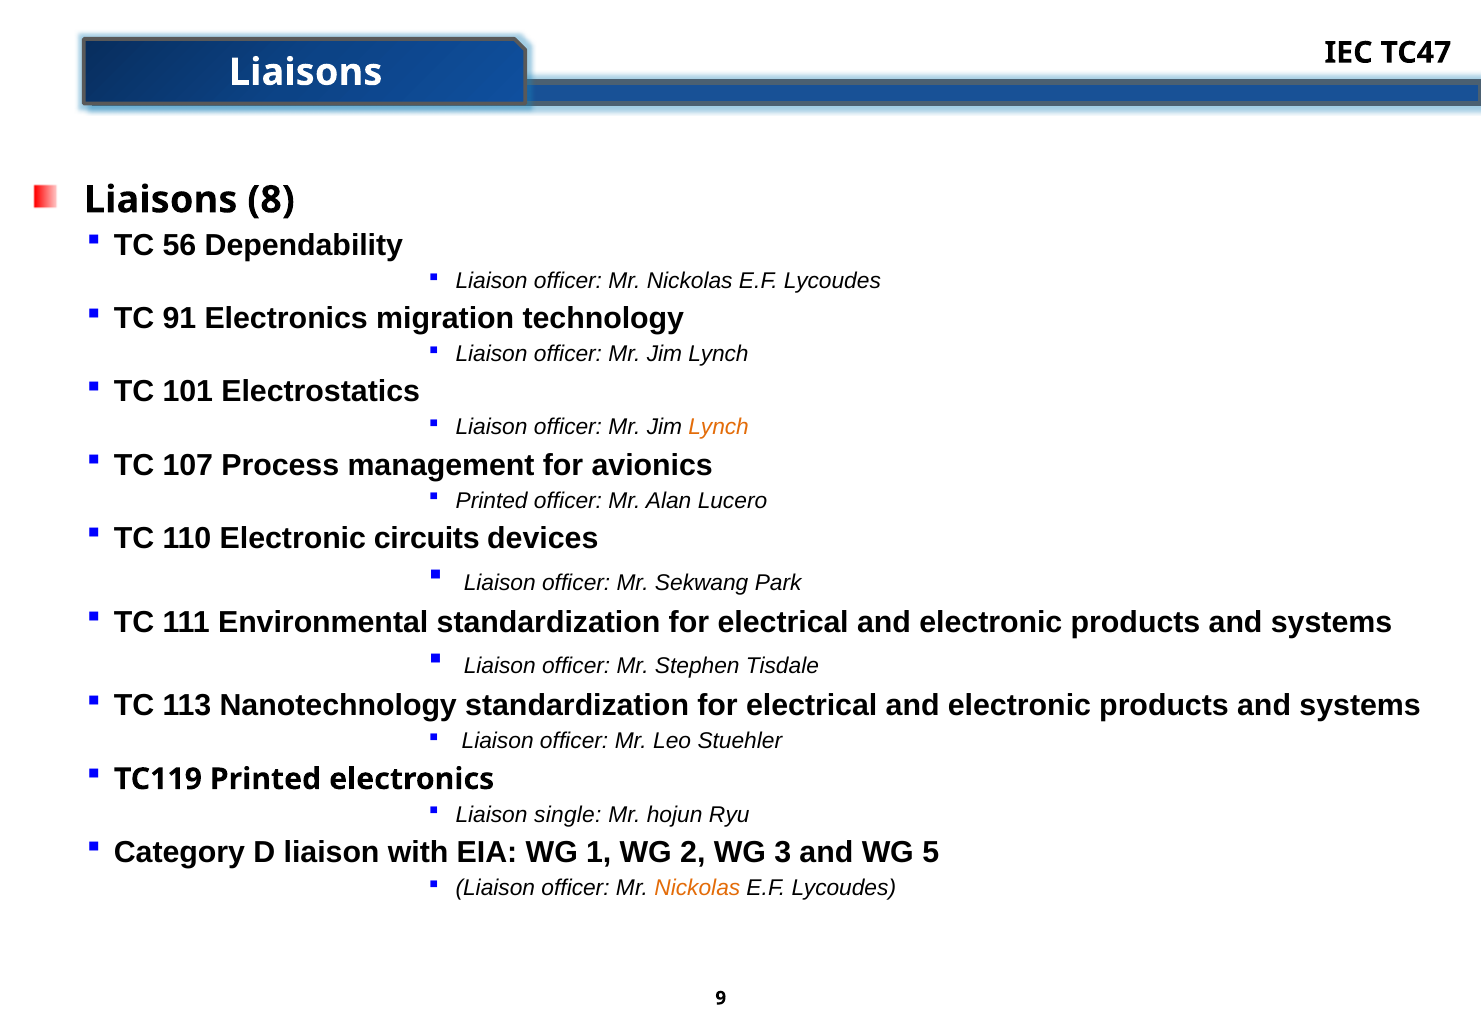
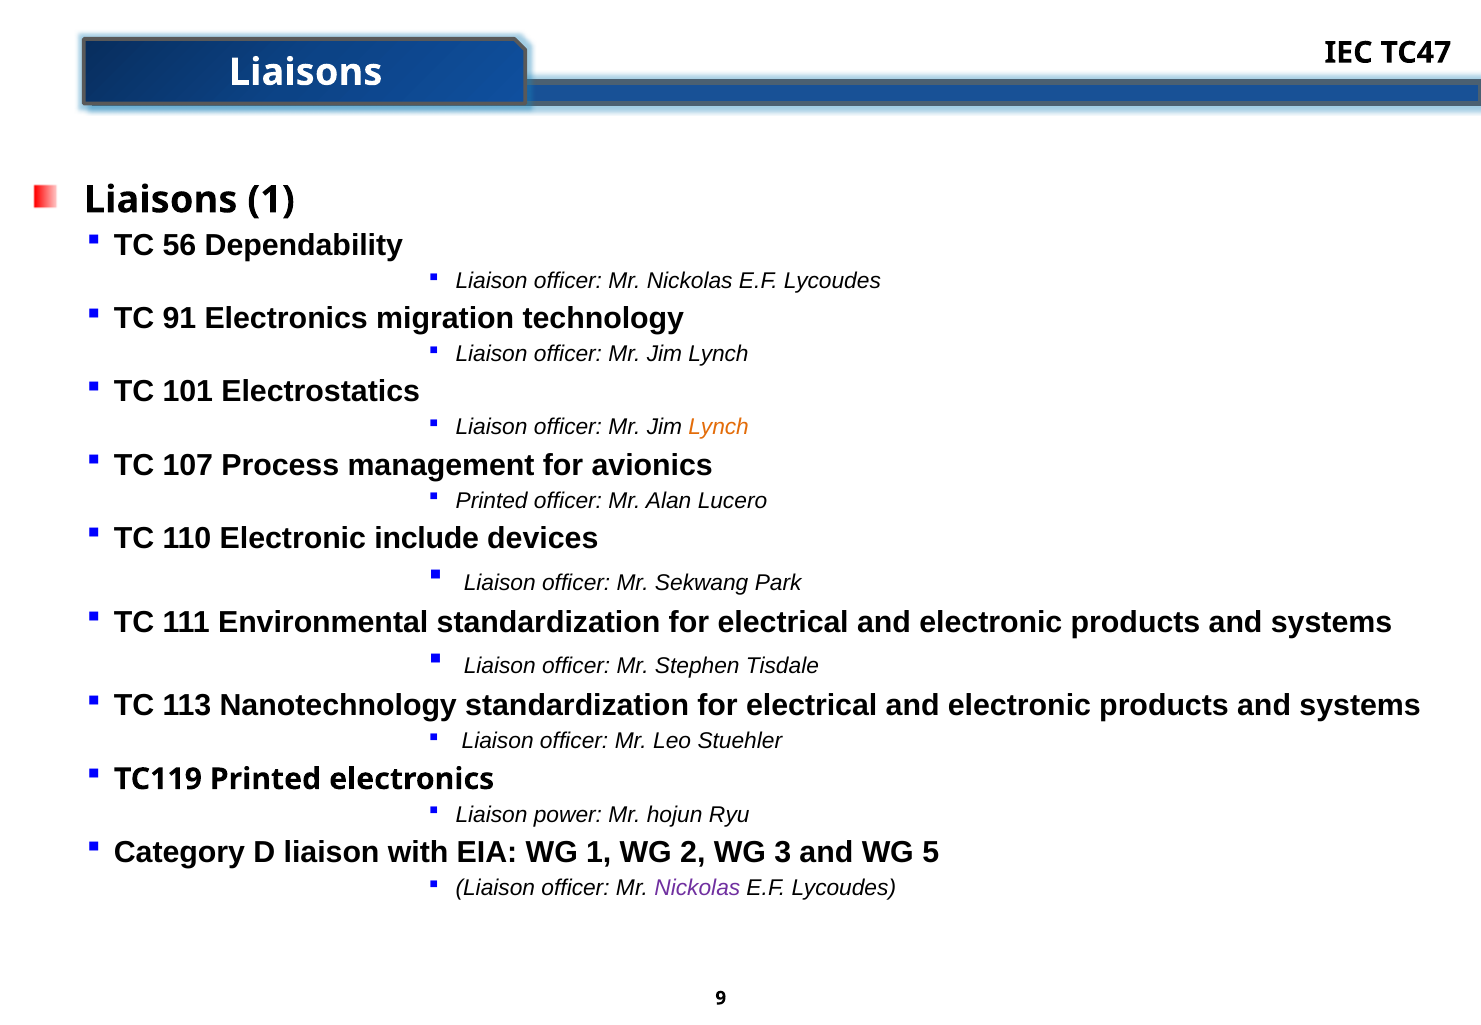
Liaisons 8: 8 -> 1 (271, 200)
circuits: circuits -> include (427, 539)
single: single -> power (568, 815)
Nickolas colour: orange -> purple (697, 888)
